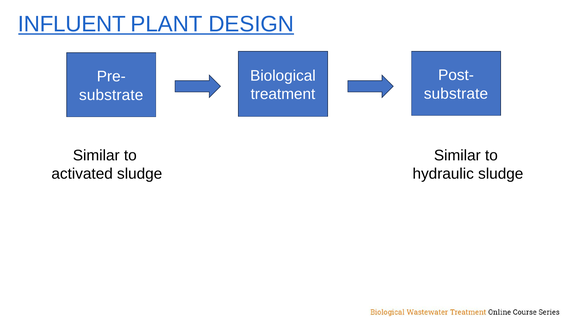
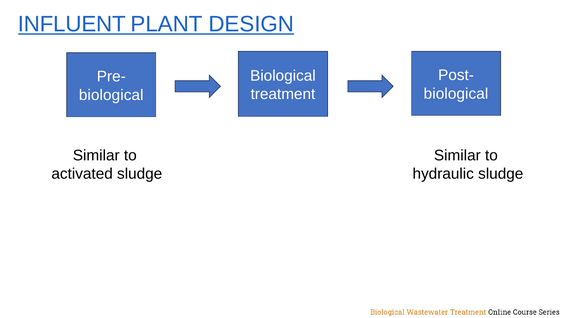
substrate: substrate -> biological (456, 94)
substrate: substrate -> biological (111, 95)
